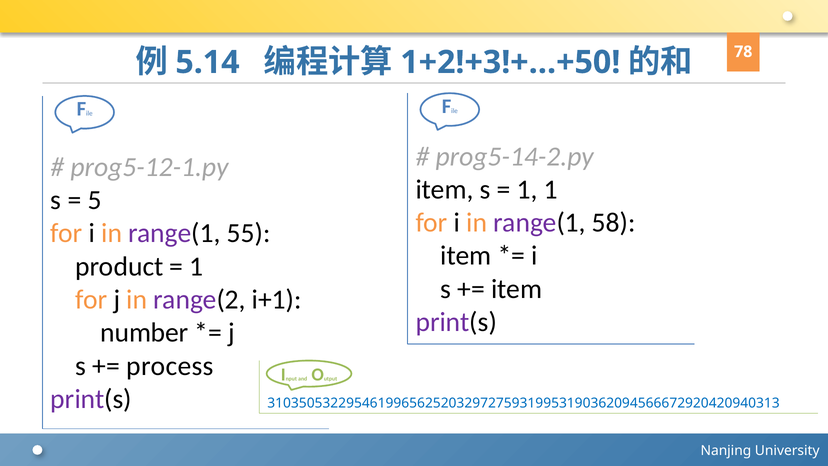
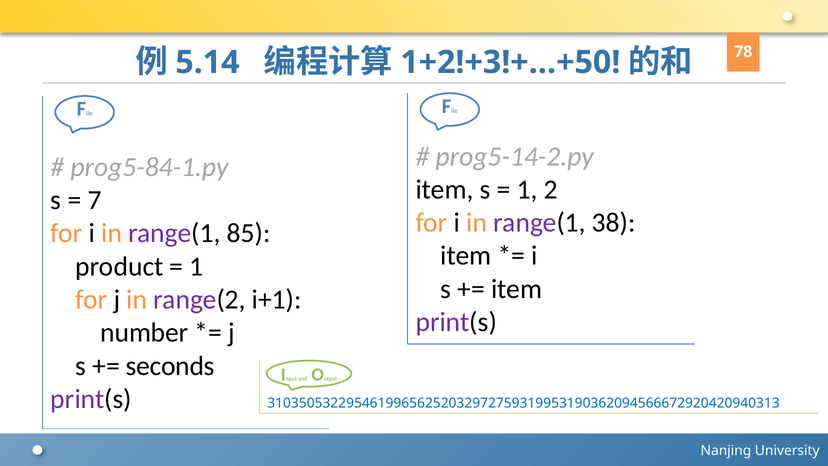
prog5-12-1.py: prog5-12-1.py -> prog5-84-1.py (149, 167)
1 1: 1 -> 2 (551, 190)
5: 5 -> 7 (95, 200)
58: 58 -> 38 (614, 223)
55: 55 -> 85 (249, 233)
process: process -> seconds (170, 366)
